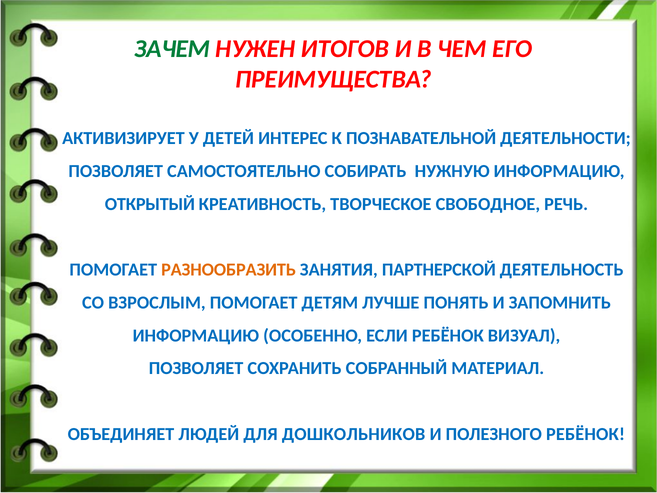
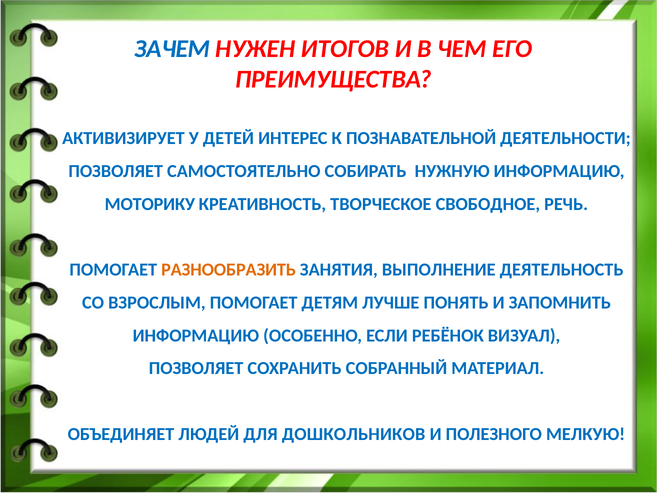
ЗАЧЕМ colour: green -> blue (172, 49)
ОТКРЫТЫЙ: ОТКРЫТЫЙ -> МОТОРИКУ (150, 204)
ПАРТНЕРСКОЙ: ПАРТНЕРСКОЙ -> ВЫПОЛНЕНИЕ (439, 270)
ПОЛЕЗНОГО РЕБЁНОК: РЕБЁНОК -> МЕЛКУЮ (586, 434)
